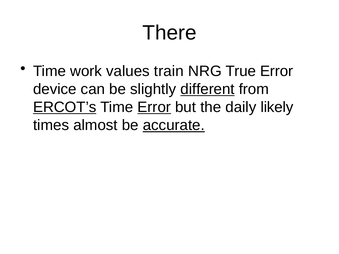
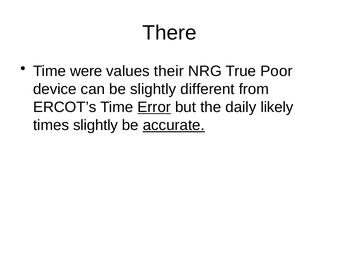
work: work -> were (86, 71)
train: train -> their (169, 71)
True Error: Error -> Poor (276, 71)
different underline: present -> none (208, 89)
ERCOT’s underline: present -> none (65, 107)
times almost: almost -> slightly (96, 125)
